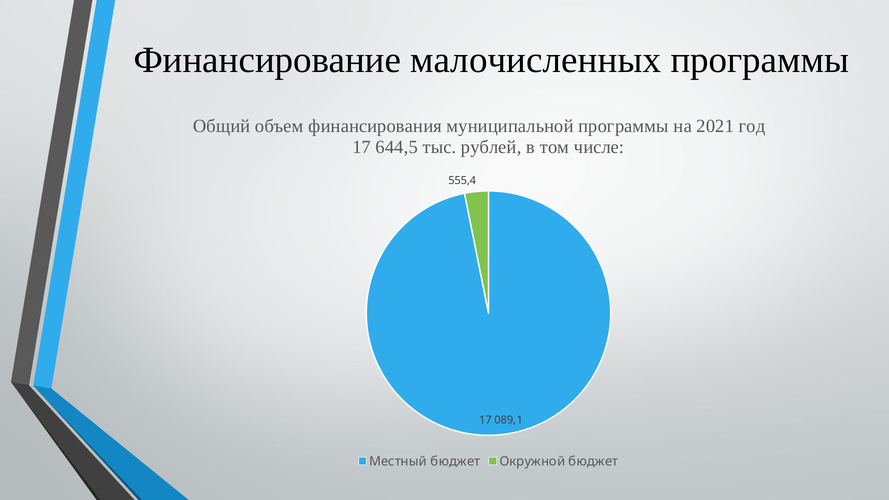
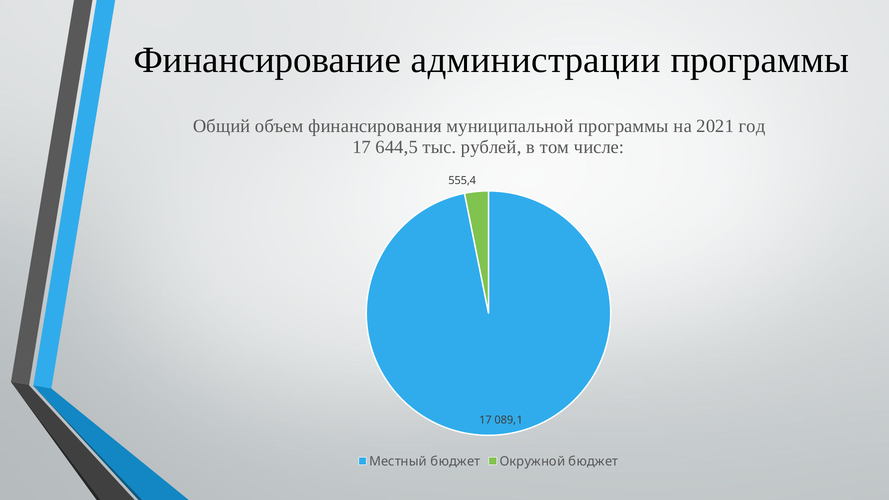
малочисленных: малочисленных -> администрации (536, 60)
